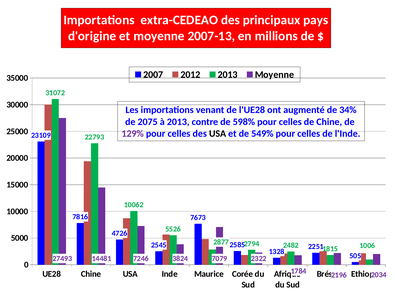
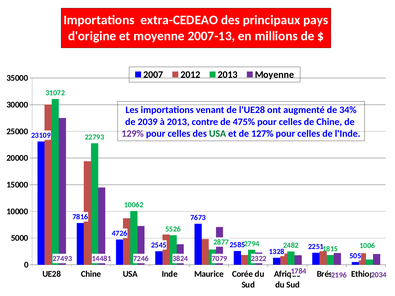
2075: 2075 -> 2039 (148, 122)
598%: 598% -> 475% (244, 122)
USA colour: black -> green (218, 134)
549%: 549% -> 127% (262, 134)
